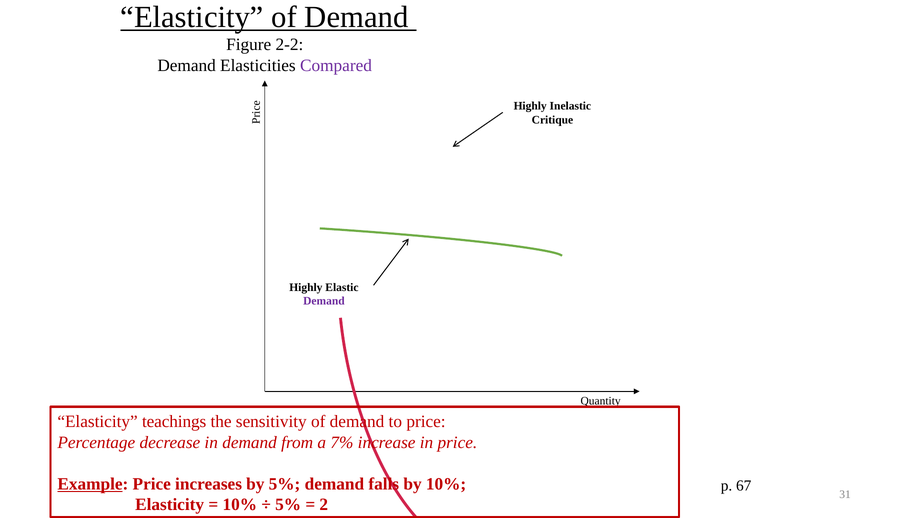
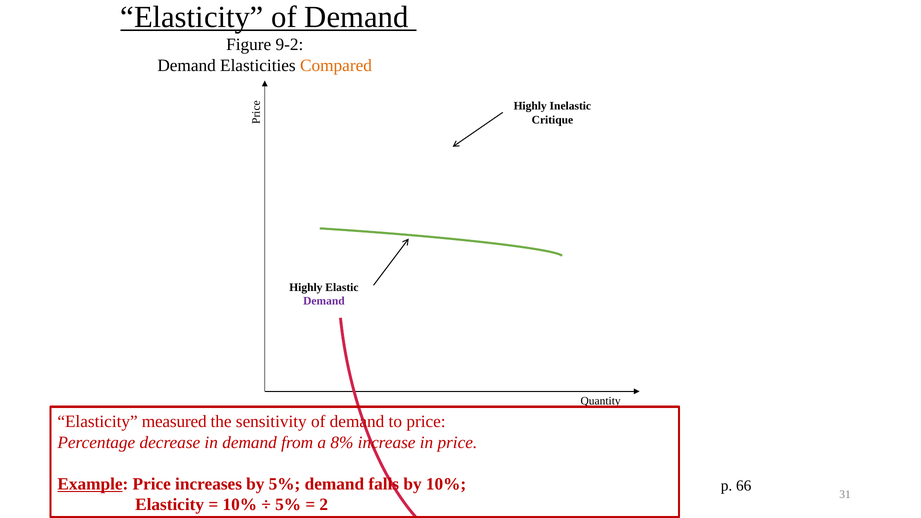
2-2: 2-2 -> 9-2 (289, 45)
Compared colour: purple -> orange (336, 65)
teachings: teachings -> measured (174, 422)
7%: 7% -> 8% (342, 442)
67: 67 -> 66 (744, 486)
